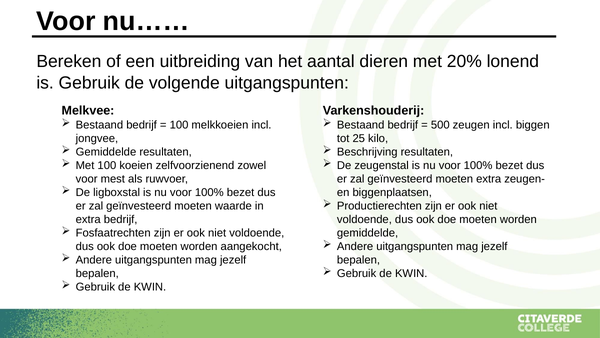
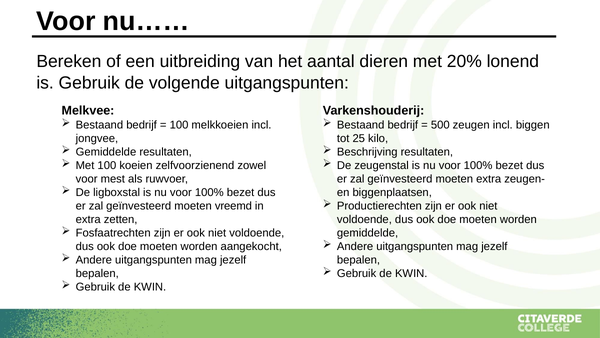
waarde: waarde -> vreemd (233, 206)
extra bedrijf: bedrijf -> zetten (121, 219)
